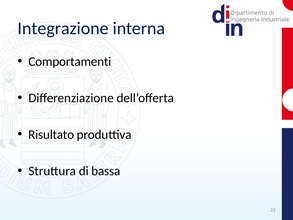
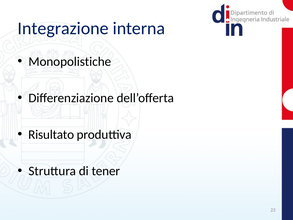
Comportamenti: Comportamenti -> Monopolistiche (70, 61)
bassa: bassa -> tener (106, 171)
